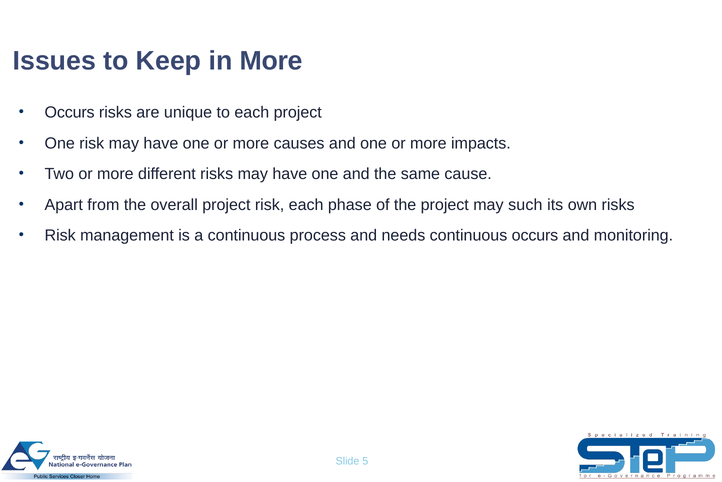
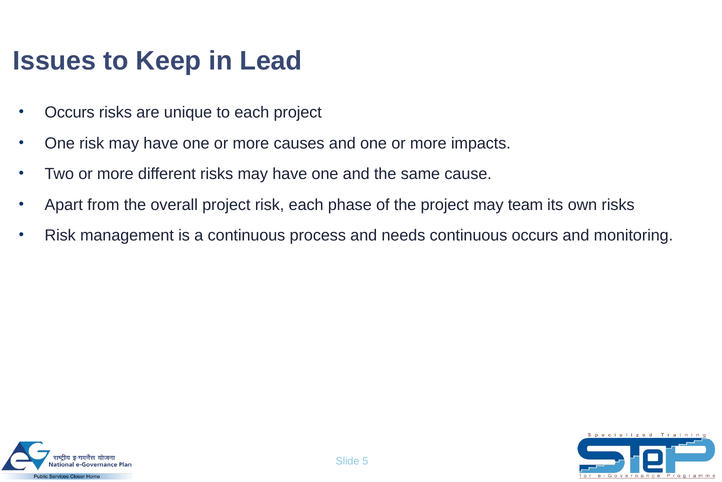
in More: More -> Lead (271, 61)
such: such -> team (525, 204)
